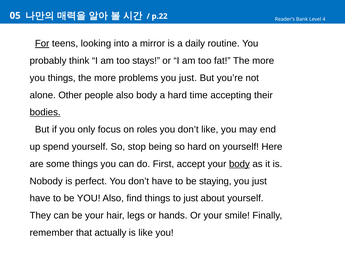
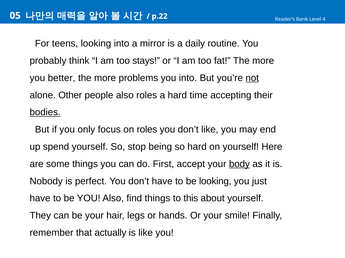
For underline: present -> none (42, 44)
you things: things -> better (62, 78)
problems you just: just -> into (188, 78)
not underline: none -> present (252, 78)
also body: body -> roles (147, 95)
be staying: staying -> looking (215, 182)
to just: just -> this (191, 199)
